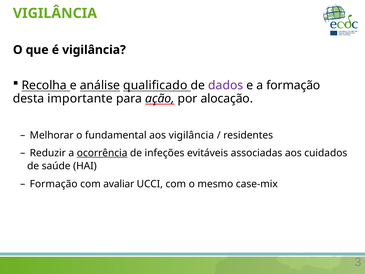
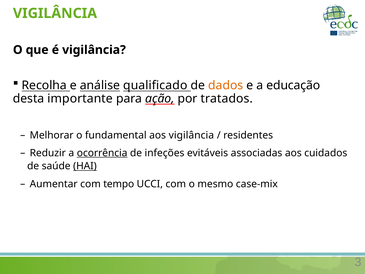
dados colour: purple -> orange (226, 85)
a formação: formação -> educação (293, 85)
alocação: alocação -> tratados (227, 98)
HAI underline: none -> present (85, 166)
Formação: Formação -> Aumentar (54, 184)
avaliar: avaliar -> tempo (119, 184)
